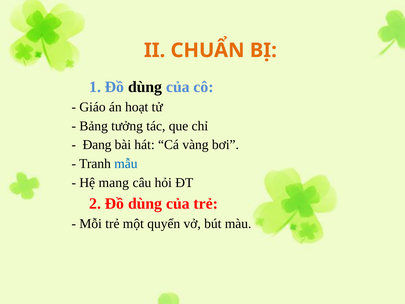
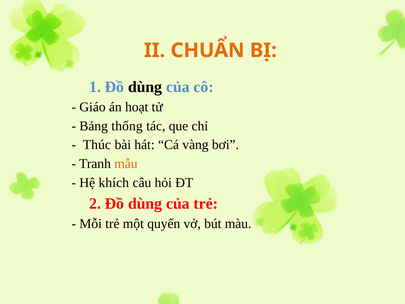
tưởng: tưởng -> thống (127, 126)
Đang: Đang -> Thúc (97, 145)
mẫu colour: blue -> orange (126, 164)
mang: mang -> khích (114, 183)
